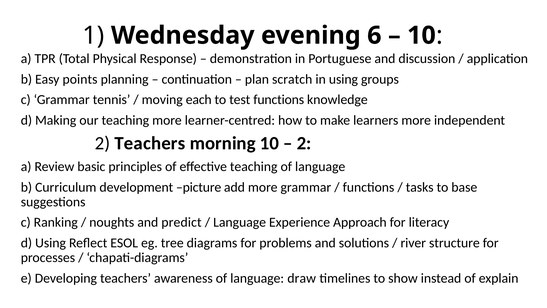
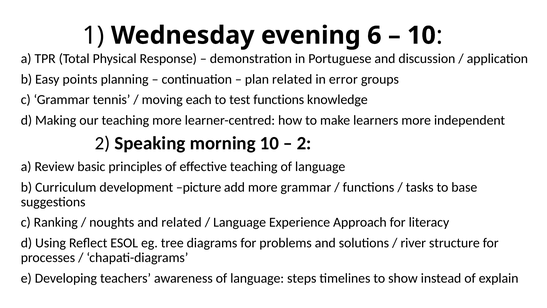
plan scratch: scratch -> related (292, 79)
in using: using -> error (343, 79)
2 Teachers: Teachers -> Speaking (150, 143)
and predict: predict -> related (182, 222)
draw: draw -> steps (302, 278)
